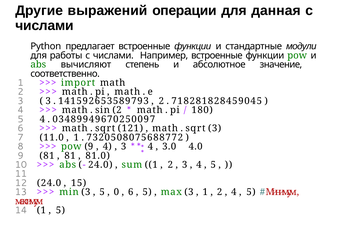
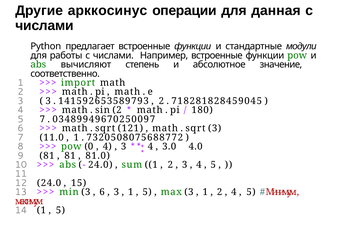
выражений: выражений -> арккосинус (108, 11)
5 4: 4 -> 7 (42, 119)
pow 9: 9 -> 0 (89, 147)
5: 5 -> 6 (102, 192)
0: 0 -> 3 (116, 192)
6: 6 -> 1 (131, 192)
